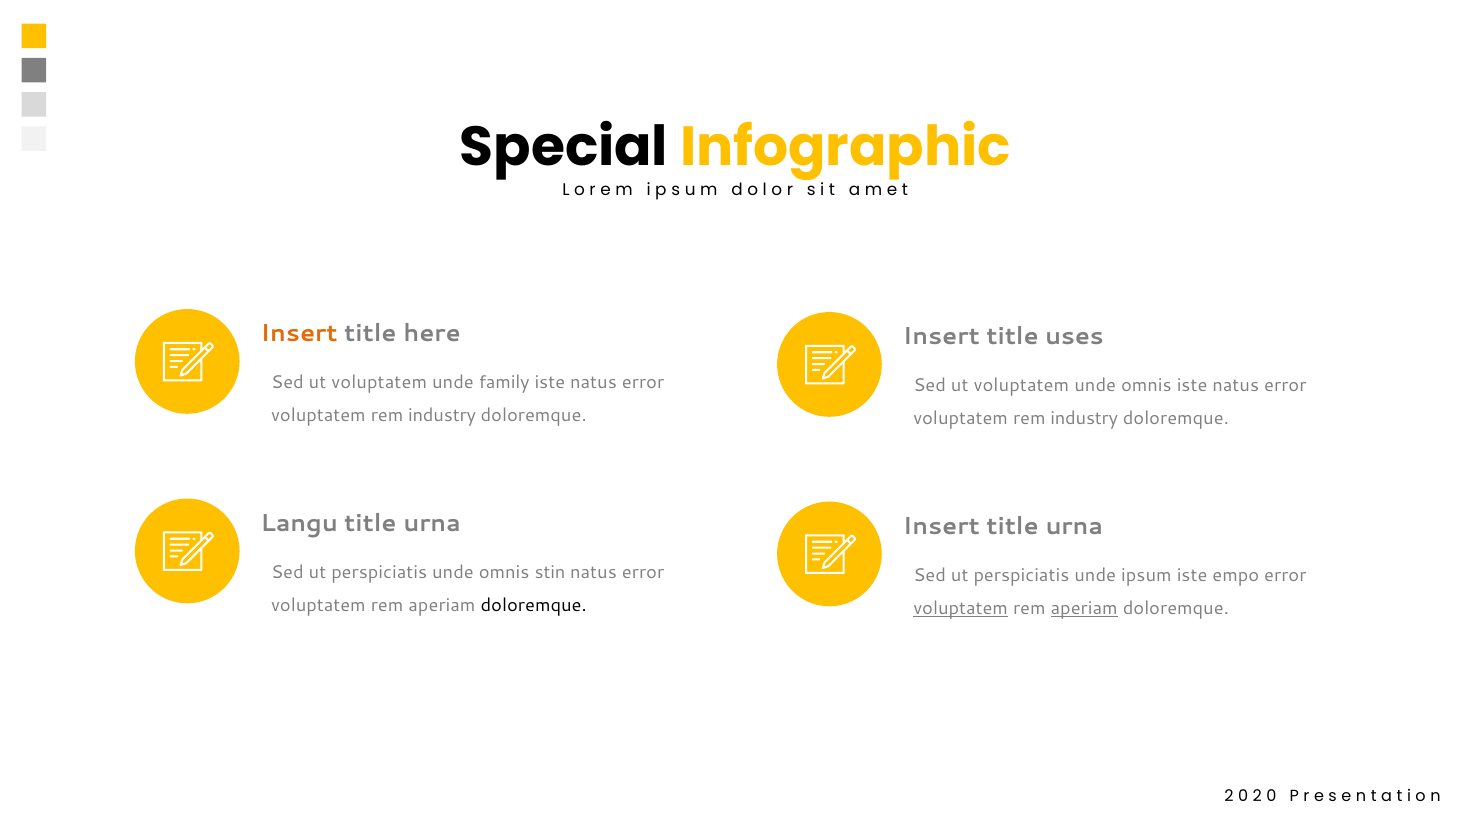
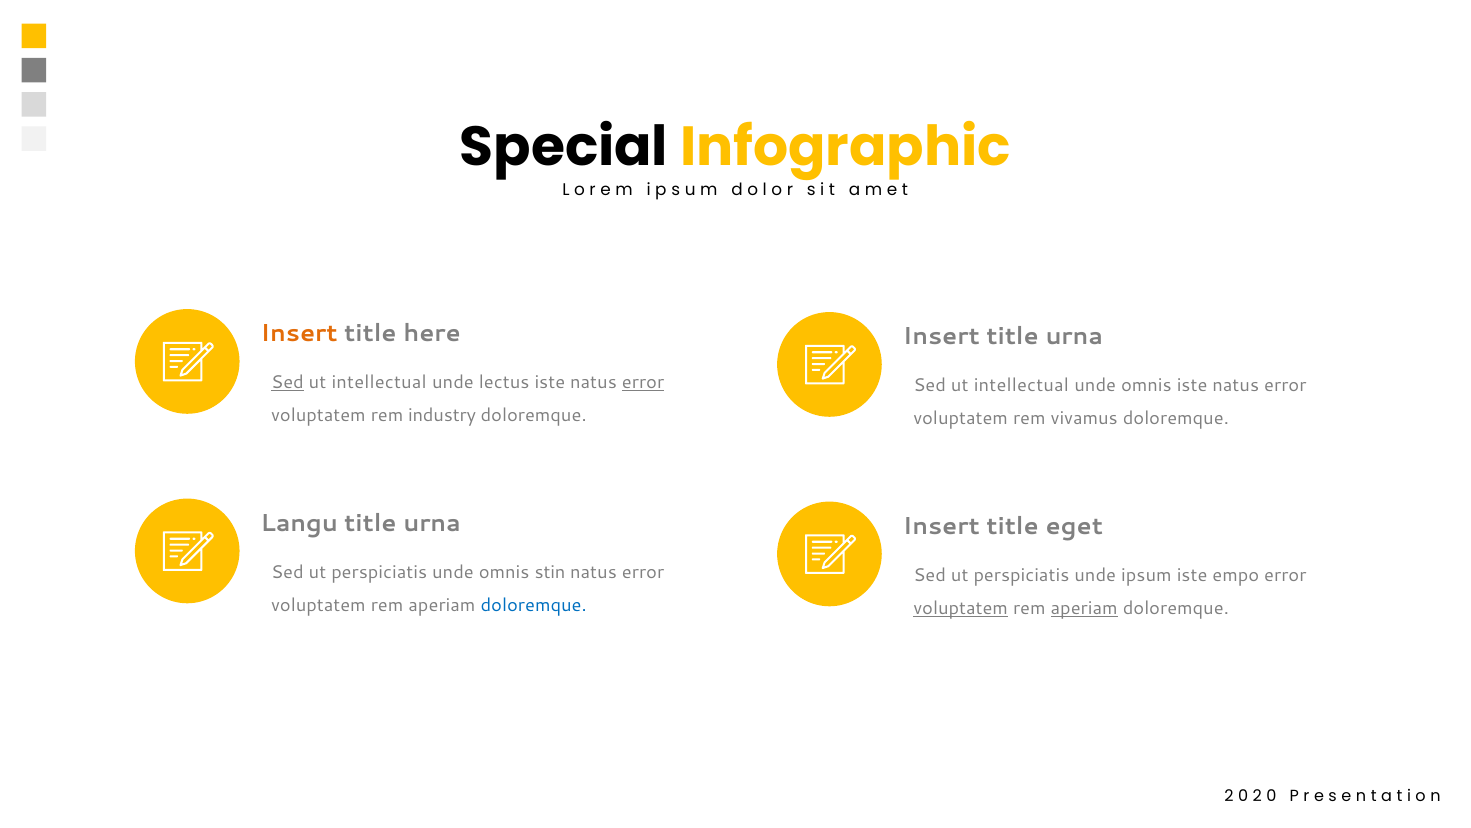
Insert title uses: uses -> urna (1074, 336)
Sed underline: none -> present (287, 382)
voluptatem: voluptatem -> intellectual (379, 382)
family: family -> lectus (504, 382)
error underline: none -> present (643, 382)
voluptatem: voluptatem -> intellectual (1021, 385)
industry: industry -> vivamus (1084, 418)
Insert title urna: urna -> eget (1074, 526)
doloremque colour: black -> blue (534, 605)
